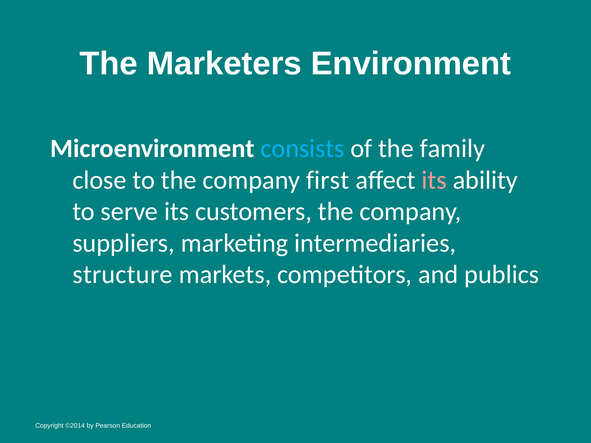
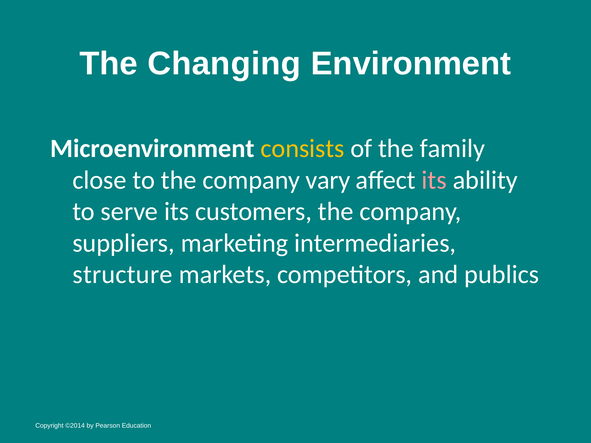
Marketers: Marketers -> Changing (224, 64)
consists colour: light blue -> yellow (303, 149)
first: first -> vary (328, 180)
